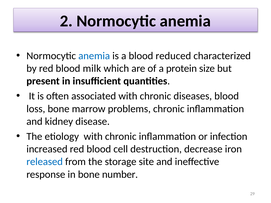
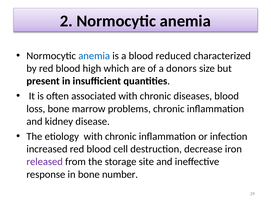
milk: milk -> high (92, 68)
protein: protein -> donors (181, 68)
released colour: blue -> purple (45, 162)
